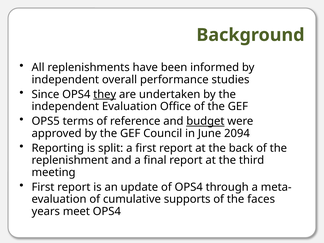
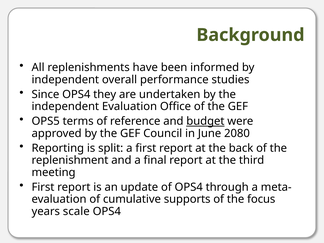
they underline: present -> none (105, 94)
2094: 2094 -> 2080 (237, 133)
faces: faces -> focus (261, 199)
meet: meet -> scale (76, 211)
